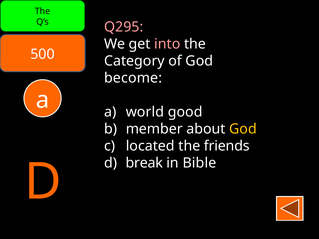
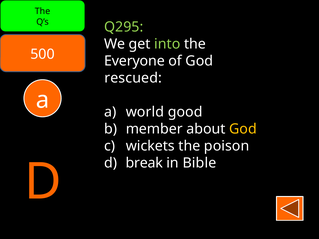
Q295 colour: pink -> light green (124, 27)
into colour: pink -> light green (167, 44)
Category: Category -> Everyone (134, 61)
become: become -> rescued (133, 78)
located: located -> wickets (150, 146)
friends: friends -> poison (227, 146)
